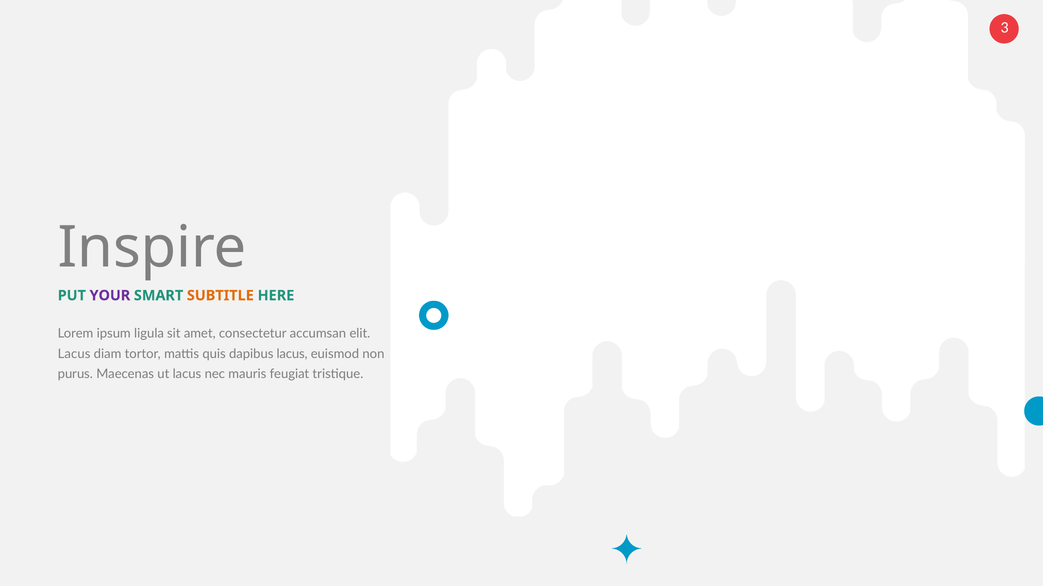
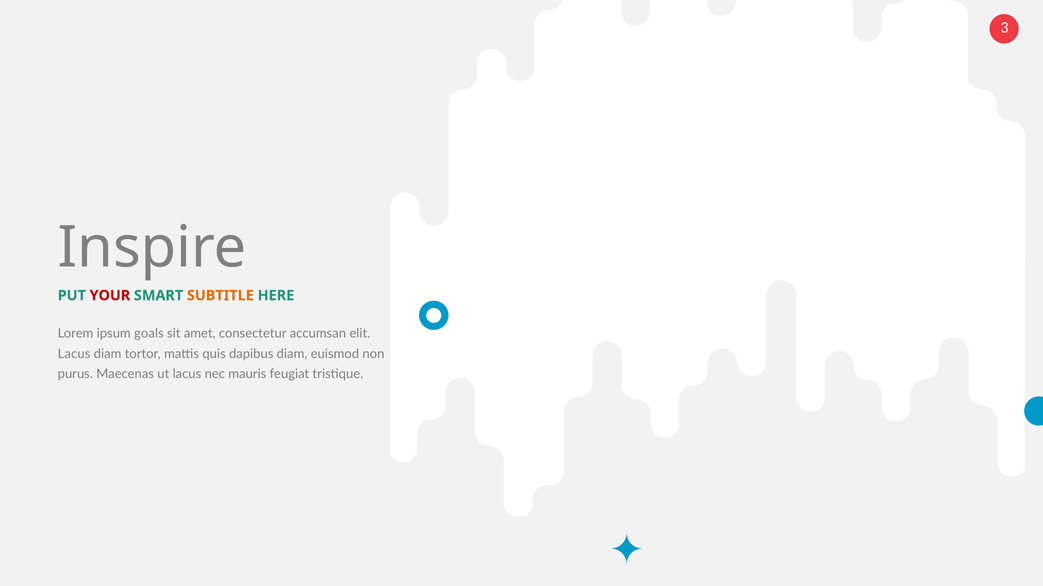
YOUR colour: purple -> red (110, 296)
ligula: ligula -> goals (149, 334)
dapibus lacus: lacus -> diam (292, 354)
